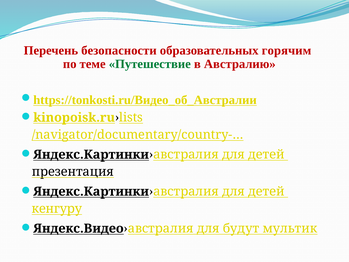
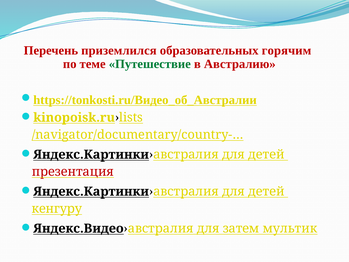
безопасности: безопасности -> приземлился (119, 50)
презентация colour: black -> red (73, 172)
будут: будут -> затем (241, 228)
